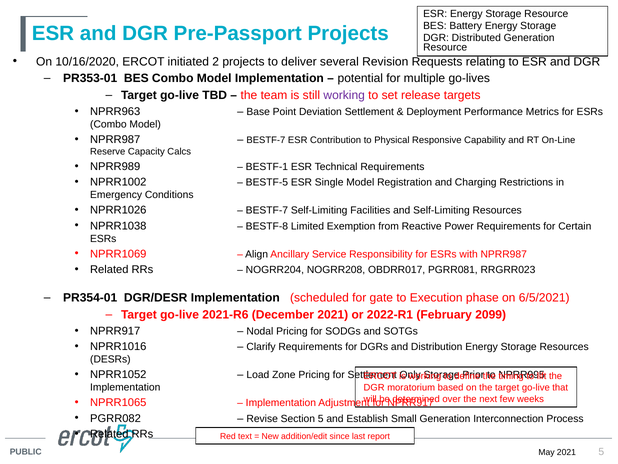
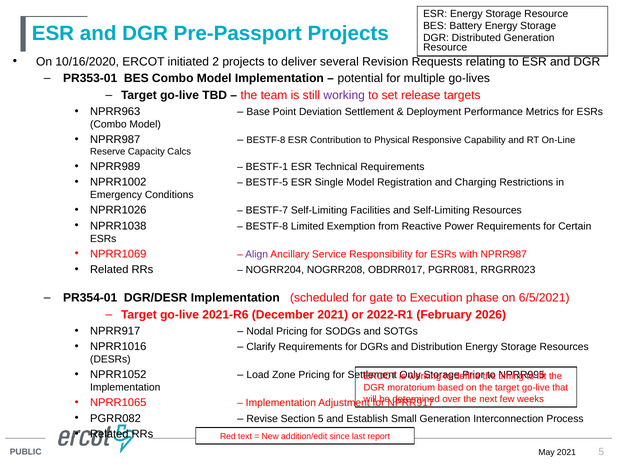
BESTF-7: BESTF-7 -> BESTF-8 (266, 140)
Align colour: black -> purple (257, 254)
2099: 2099 -> 2026 (491, 315)
